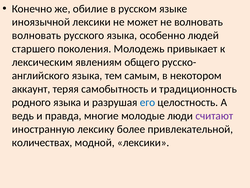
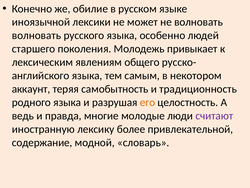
его colour: blue -> orange (147, 102)
количествах: количествах -> содержание (42, 142)
модной лексики: лексики -> словарь (143, 142)
